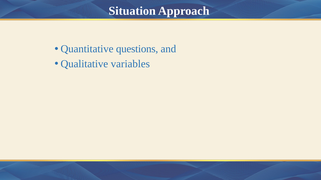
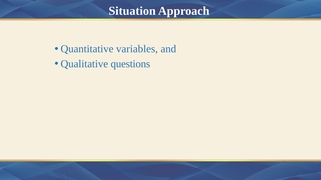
questions: questions -> variables (137, 49)
variables: variables -> questions (130, 64)
